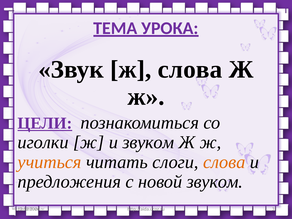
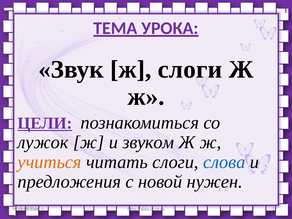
ж слова: слова -> слоги (190, 69)
иголки: иголки -> лужок (43, 142)
слова colour: orange -> blue (224, 162)
новой звуком: звуком -> нужен (215, 182)
